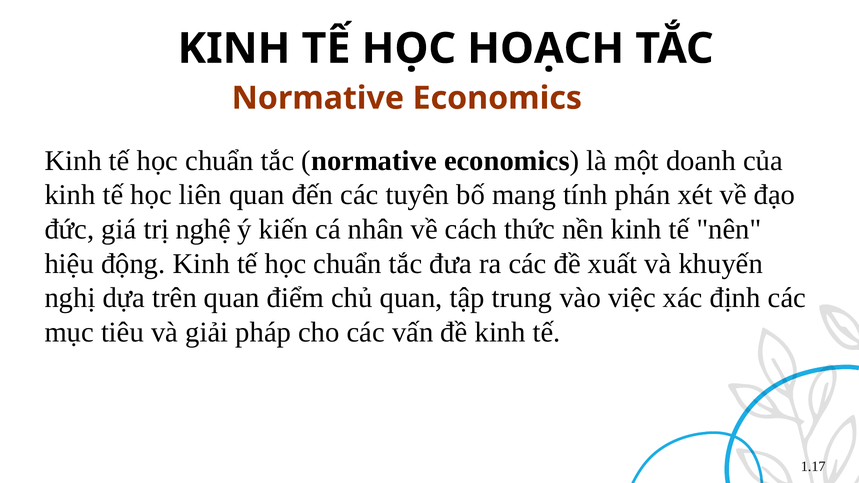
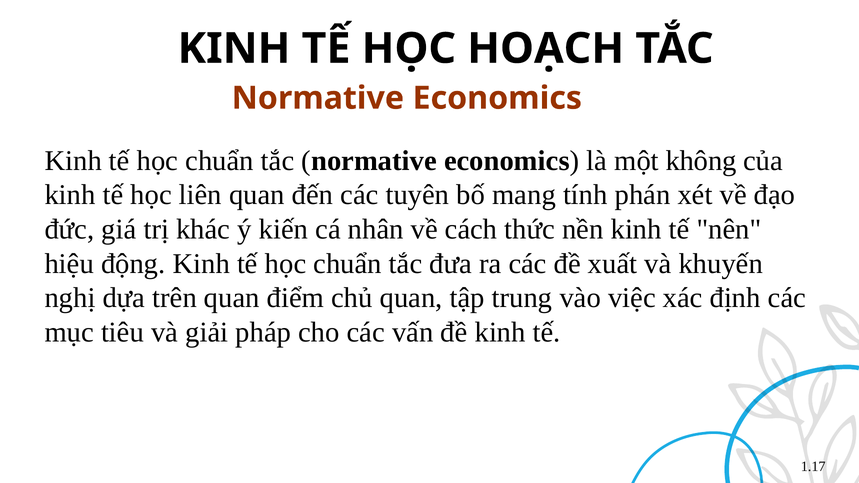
doanh: doanh -> không (701, 161)
nghệ: nghệ -> khác (203, 229)
